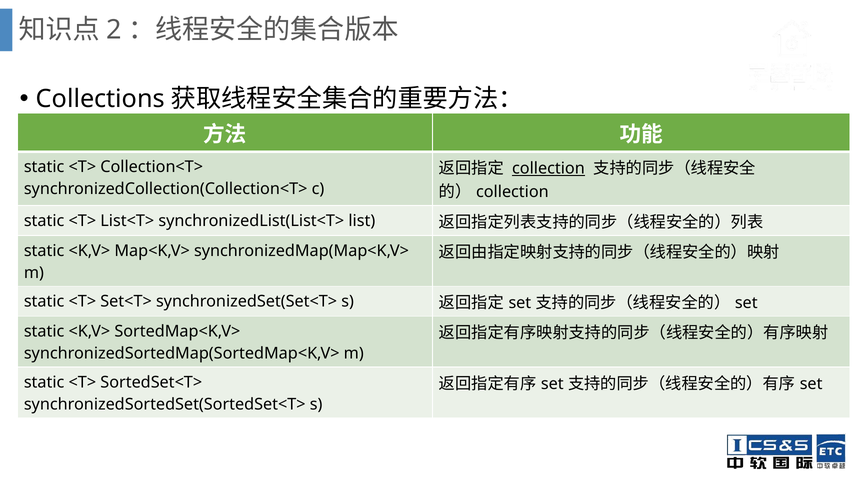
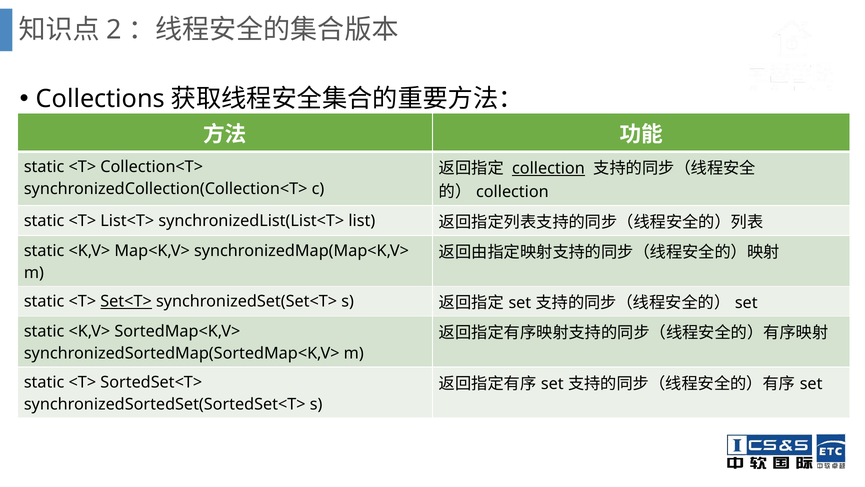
Set<T> underline: none -> present (126, 301)
